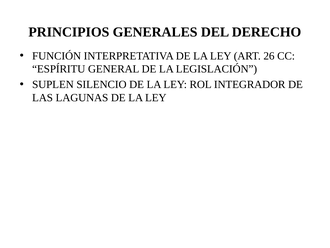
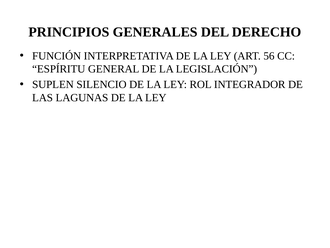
26: 26 -> 56 (269, 56)
